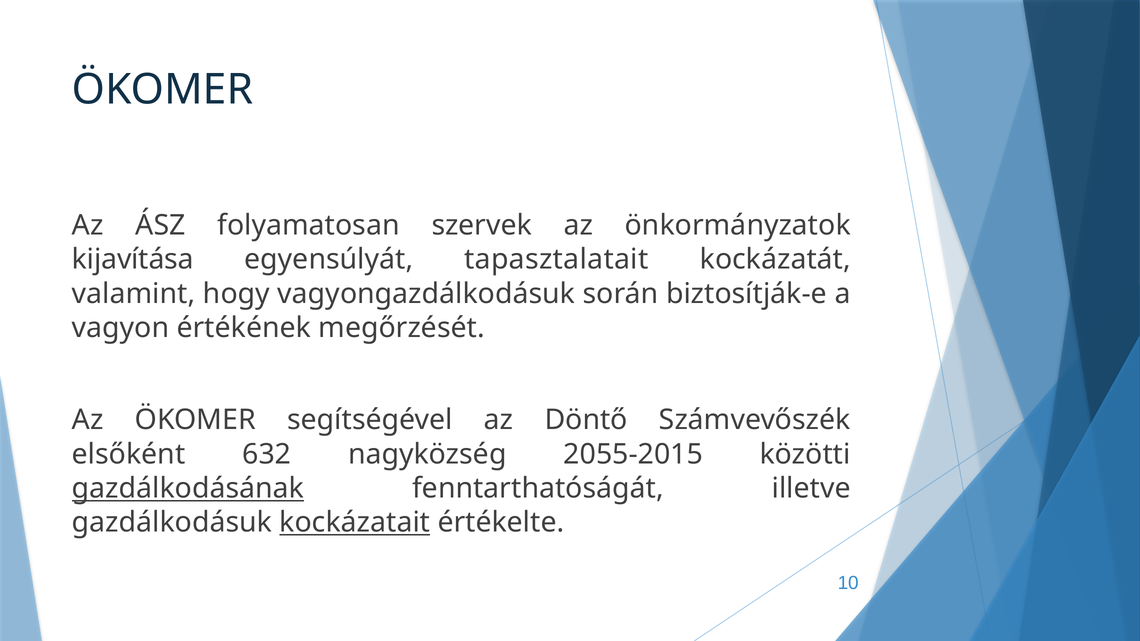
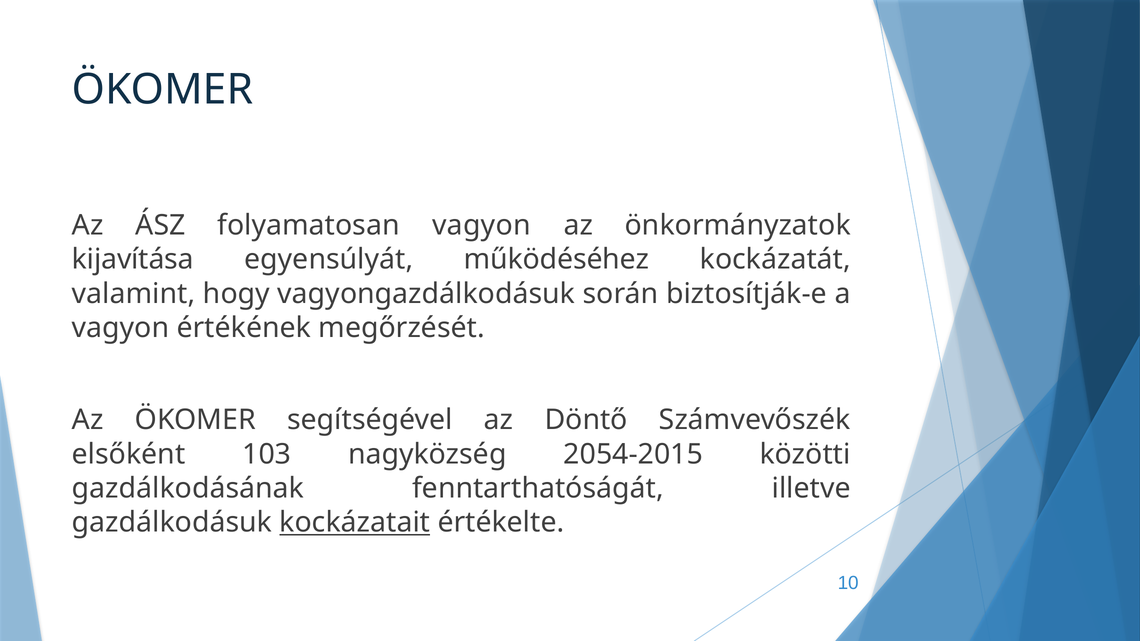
folyamatosan szervek: szervek -> vagyon (482, 225)
tapasztalatait: tapasztalatait -> működéséhez (557, 260)
632: 632 -> 103 (267, 454)
2055-2015: 2055-2015 -> 2054-2015 (633, 454)
gazdálkodásának underline: present -> none (188, 489)
